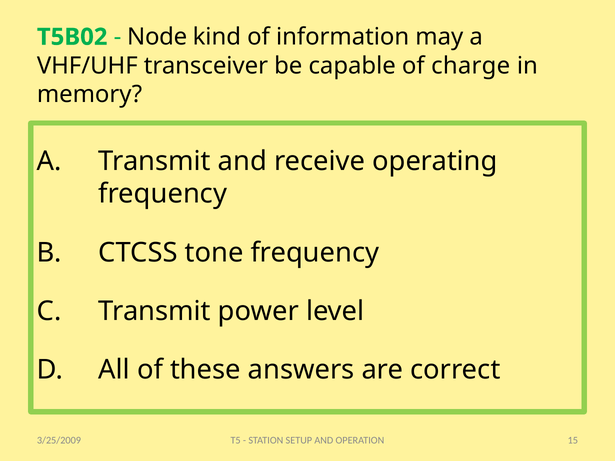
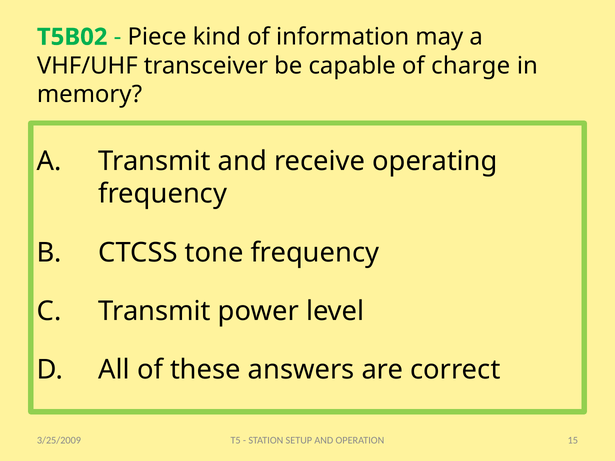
Node: Node -> Piece (157, 37)
